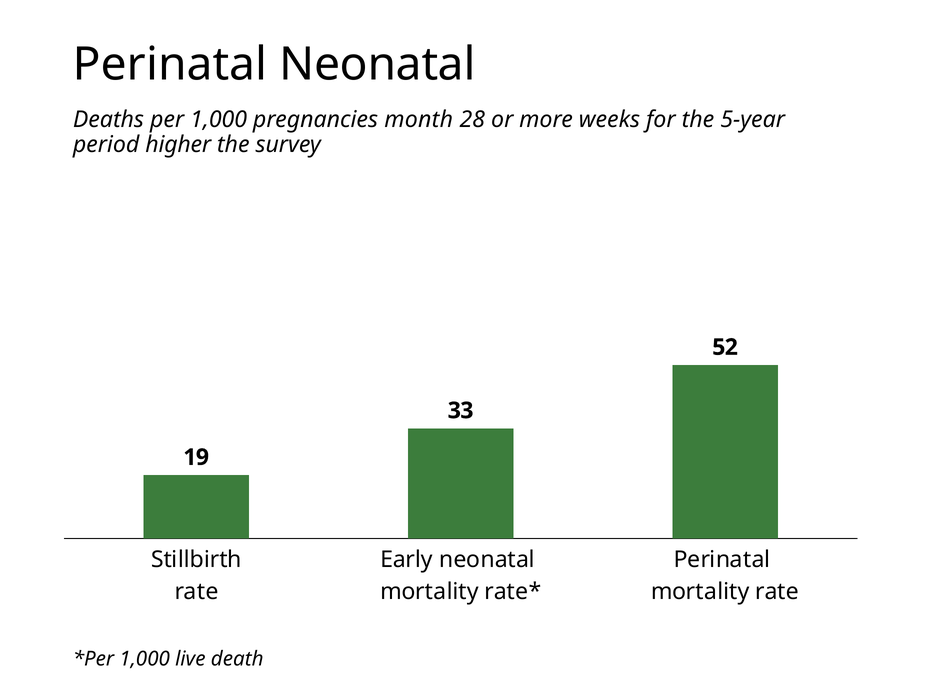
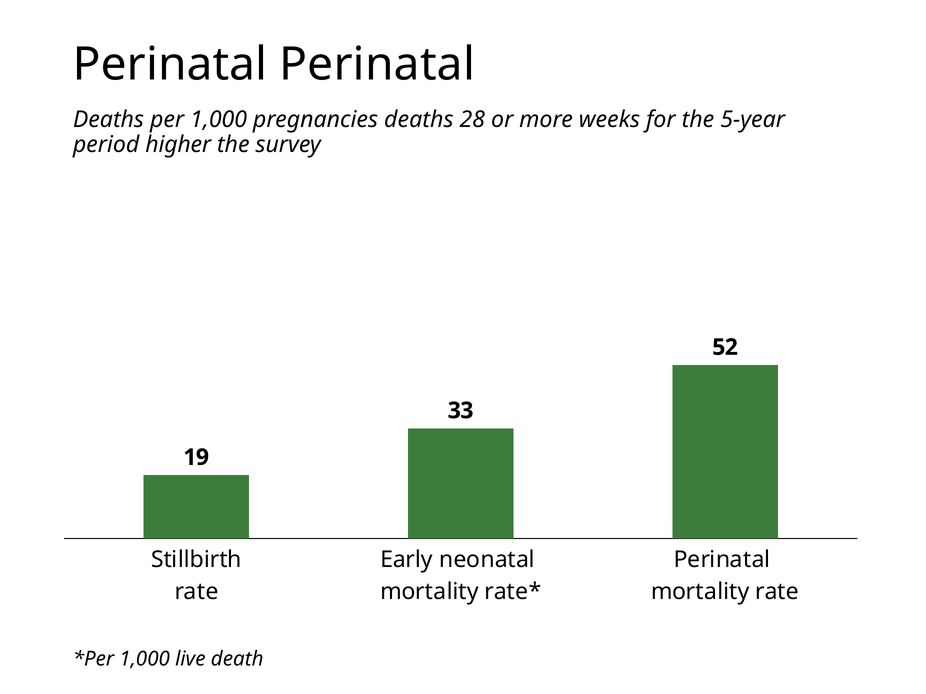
Perinatal Neonatal: Neonatal -> Perinatal (377, 64)
pregnancies month: month -> deaths (419, 120)
